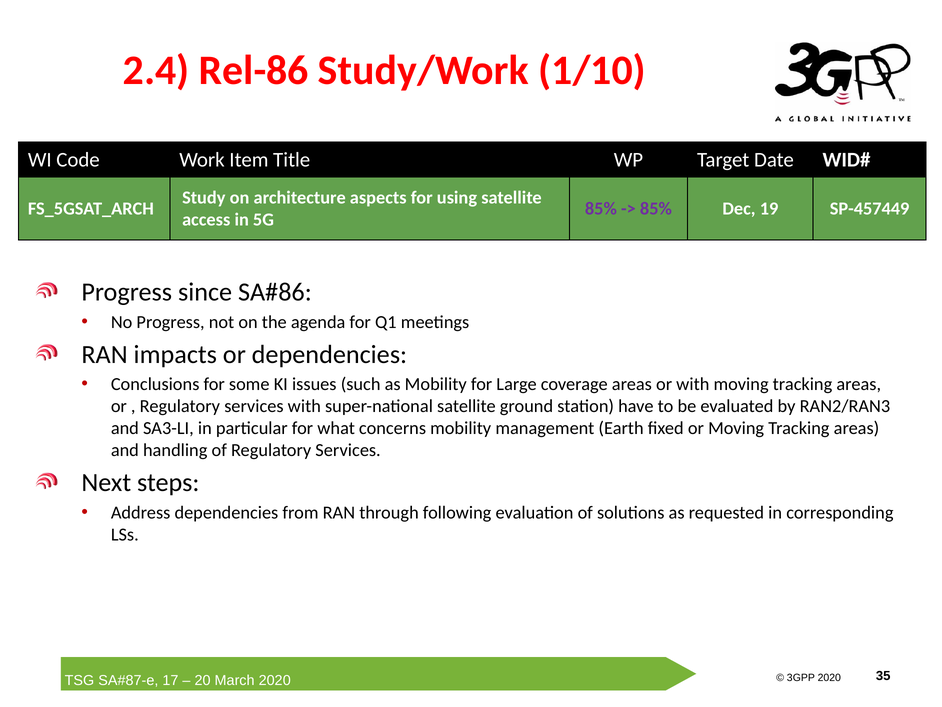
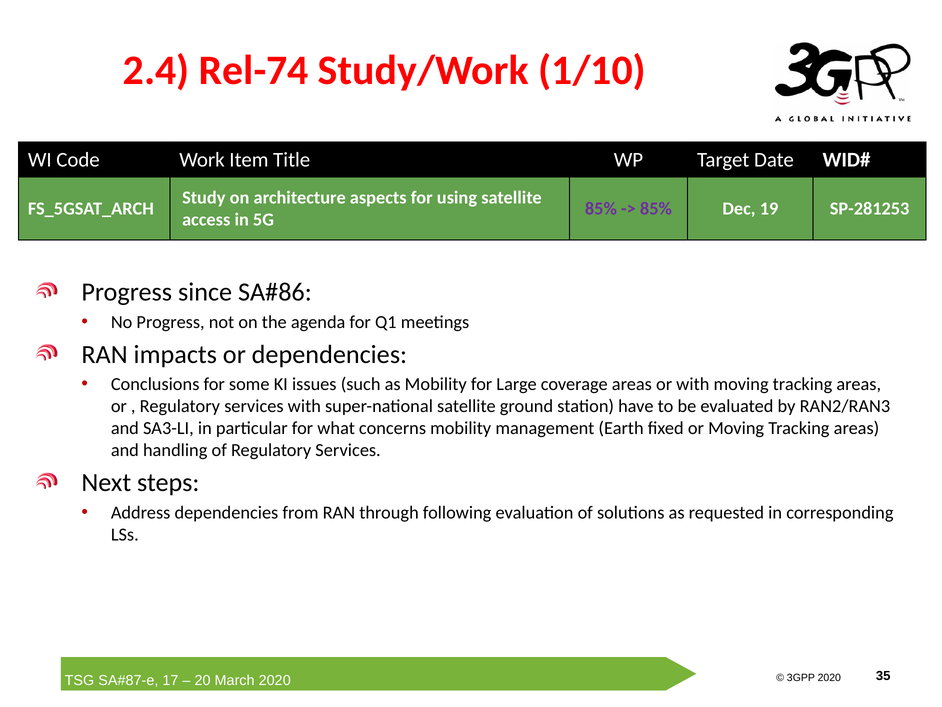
Rel-86: Rel-86 -> Rel-74 (254, 70)
SP-457449: SP-457449 -> SP-281253 (870, 209)
